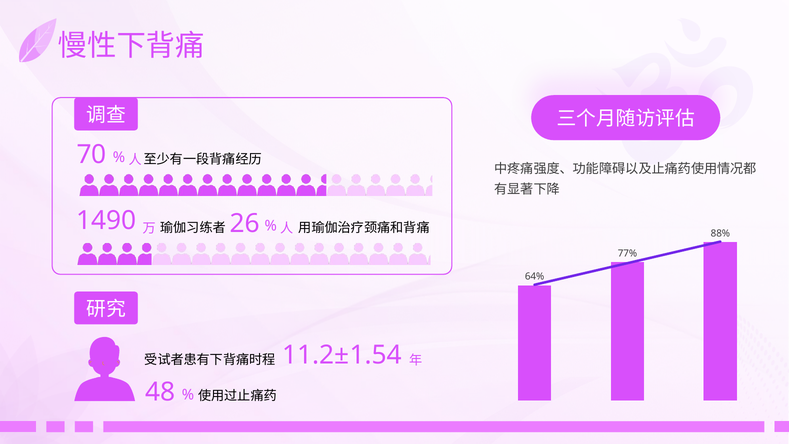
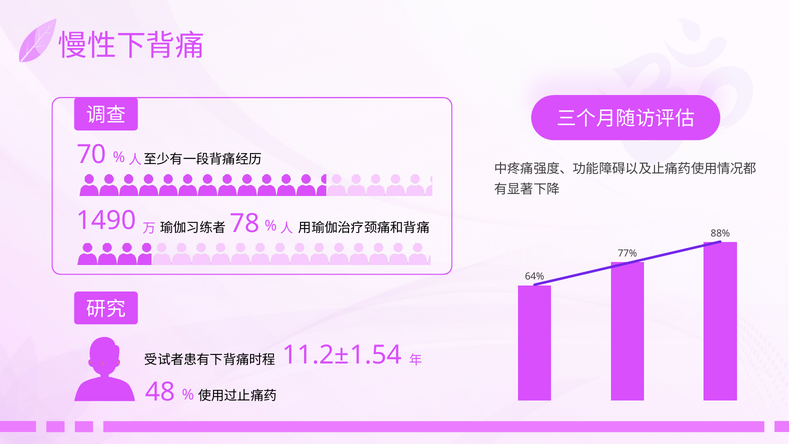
26: 26 -> 78 (245, 223)
